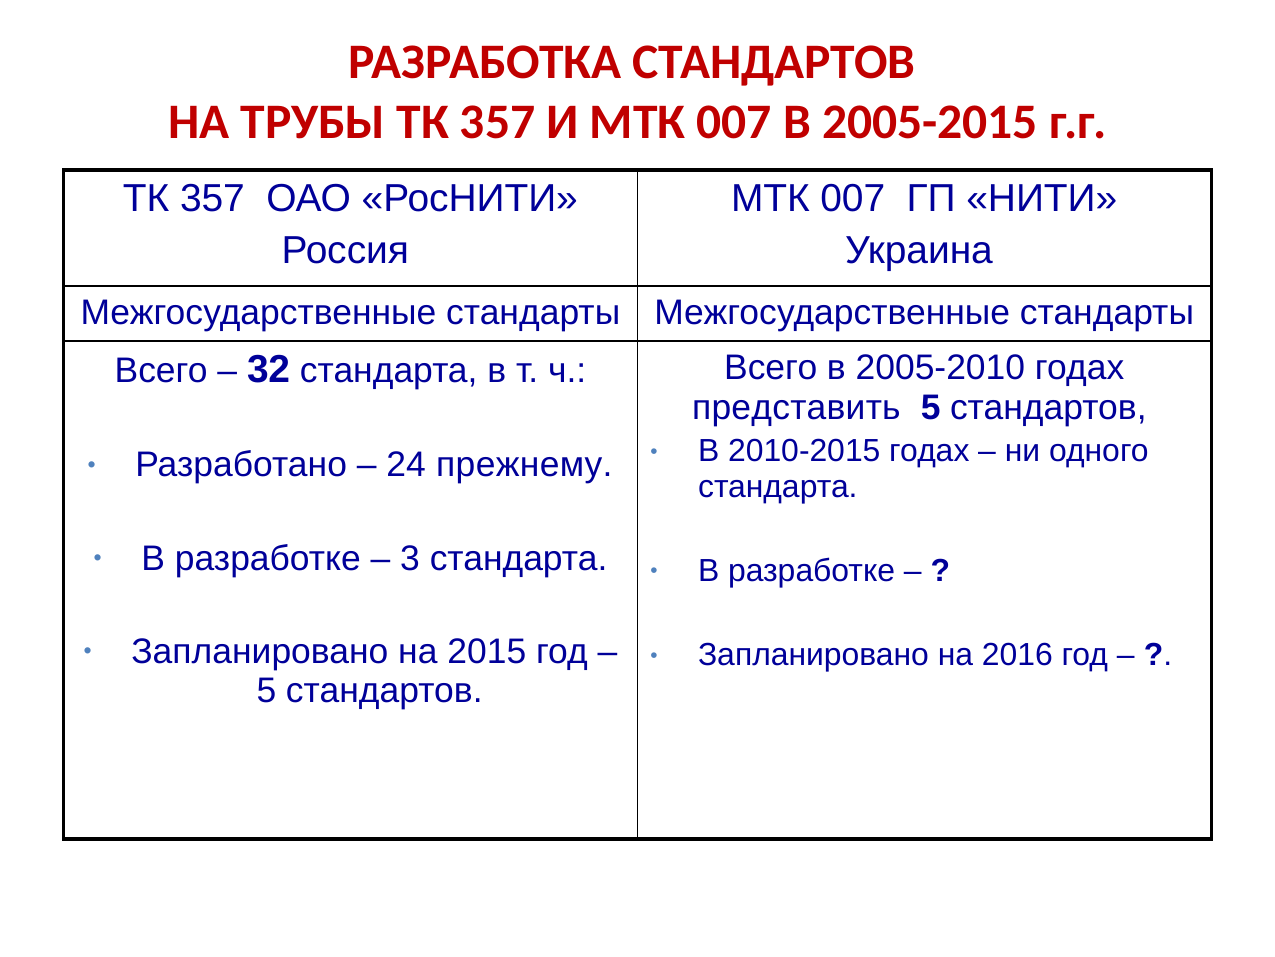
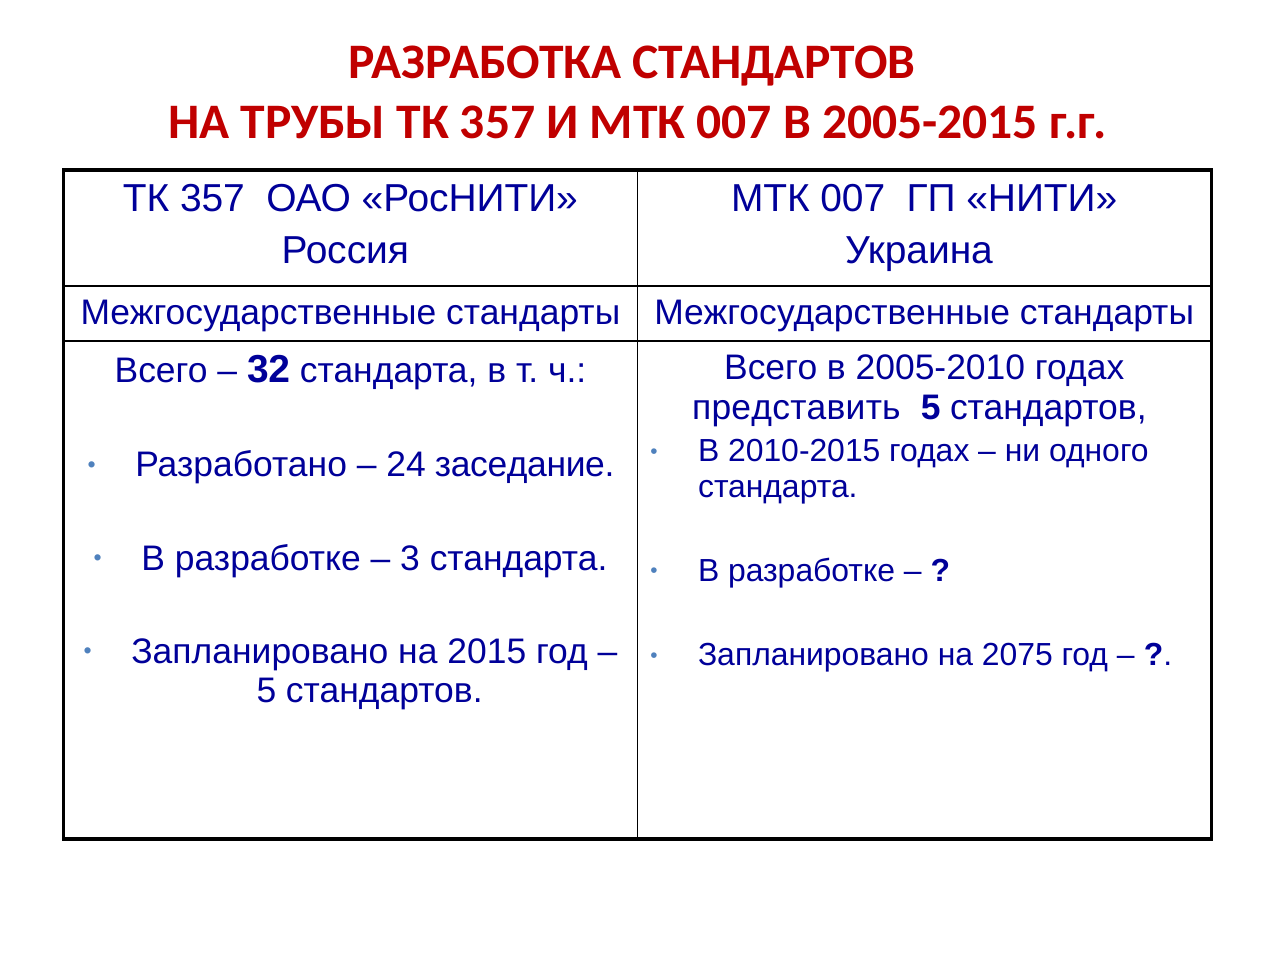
прежнему: прежнему -> заседание (525, 465)
2016: 2016 -> 2075 (1017, 655)
